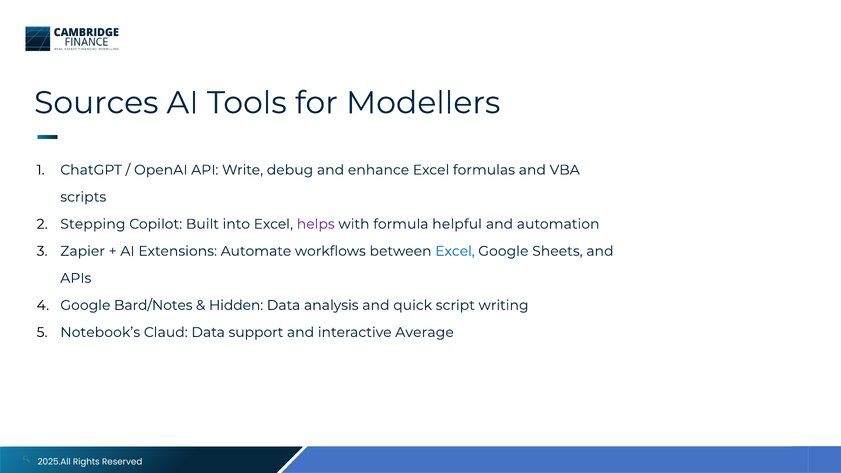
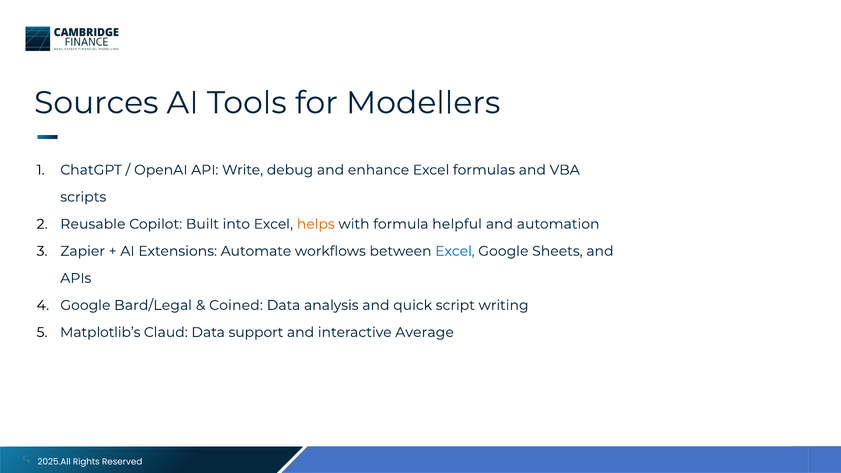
Stepping: Stepping -> Reusable (93, 224)
helps colour: purple -> orange (316, 224)
Bard/Notes: Bard/Notes -> Bard/Legal (153, 305)
Hidden: Hidden -> Coined (236, 305)
Notebook’s: Notebook’s -> Matplotlib’s (100, 332)
